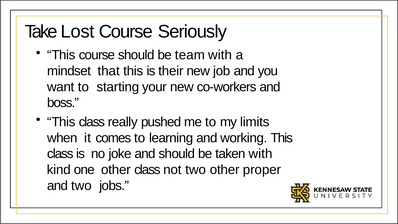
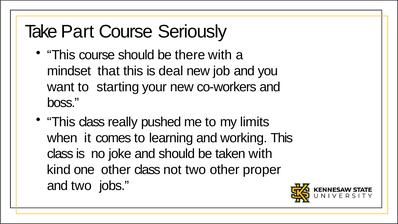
Lost: Lost -> Part (77, 31)
team: team -> there (190, 55)
their: their -> deal (171, 71)
